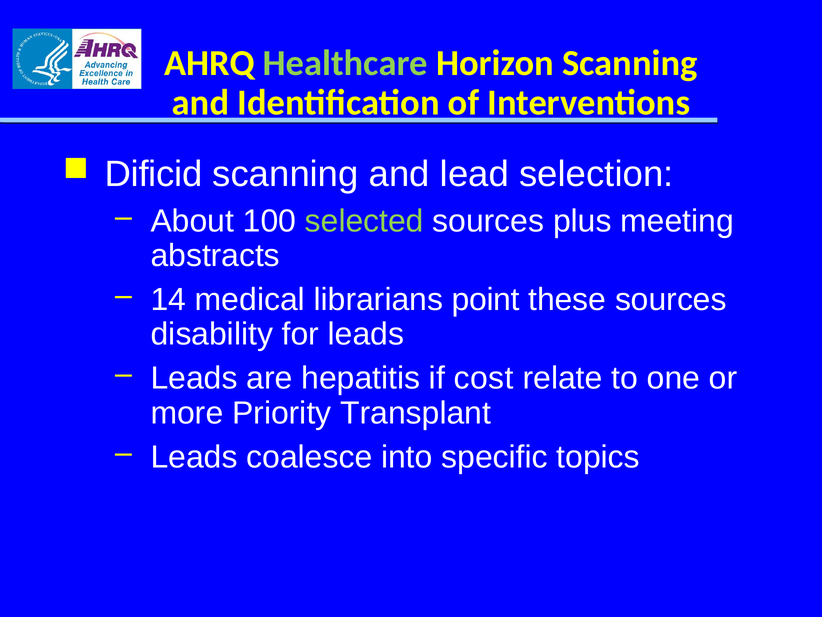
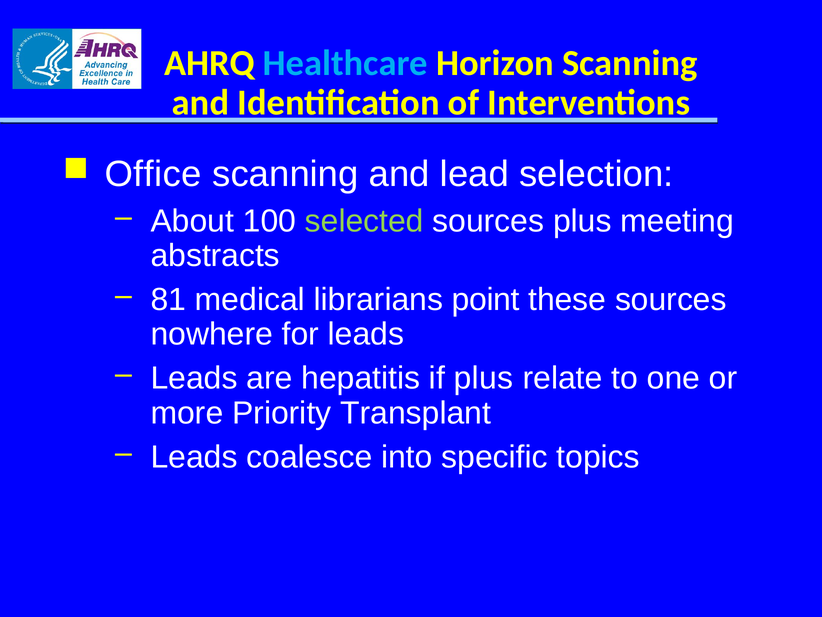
Healthcare colour: light green -> light blue (345, 63)
Dificid: Dificid -> Office (153, 174)
14: 14 -> 81 (168, 299)
disability: disability -> nowhere (212, 334)
if cost: cost -> plus (484, 378)
